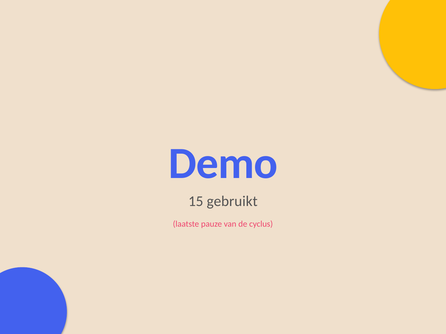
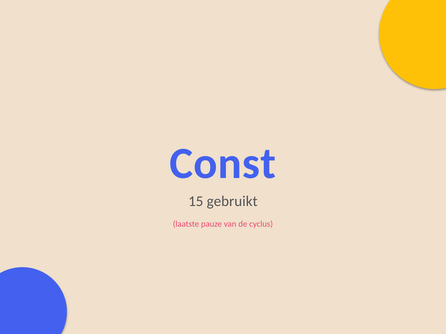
Demo: Demo -> Const (223, 164)
